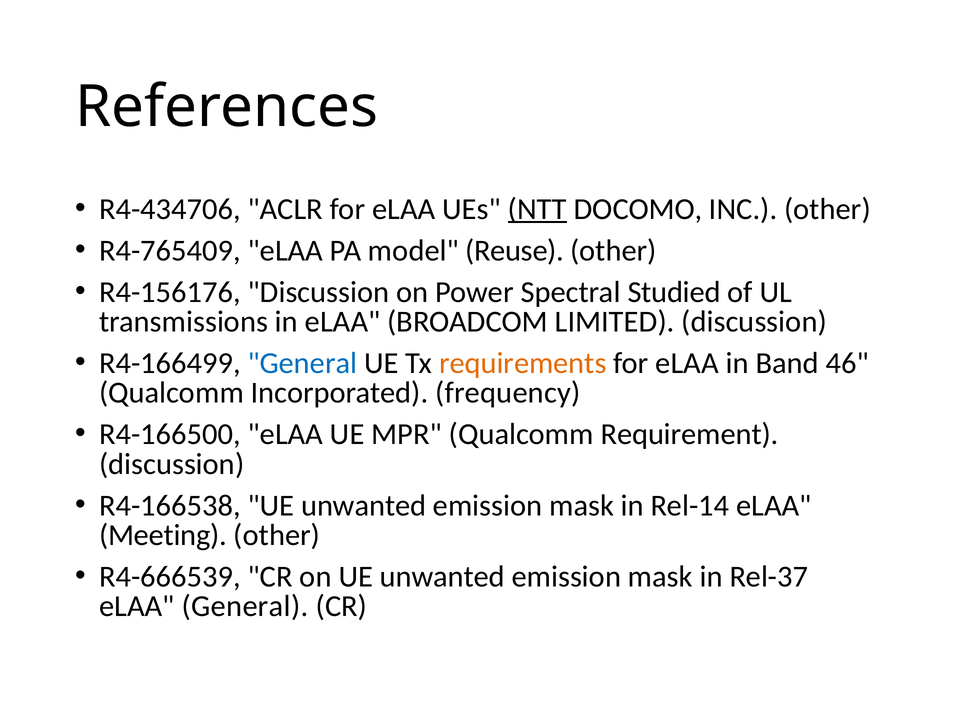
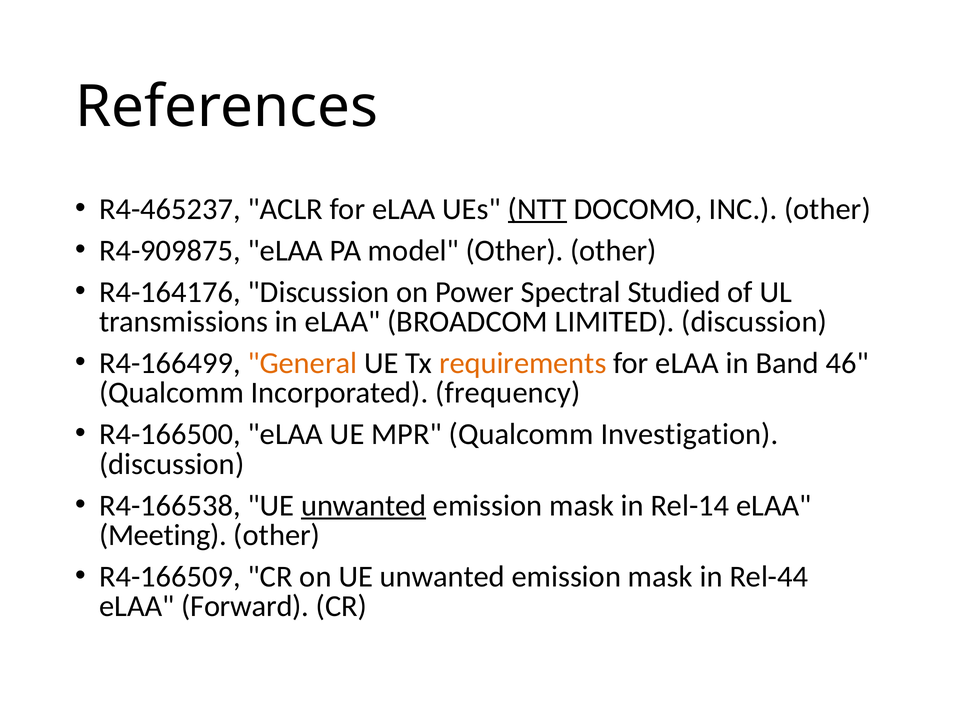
R4-434706: R4-434706 -> R4-465237 (170, 209)
R4-765409: R4-765409 -> R4-909875 (170, 251)
model Reuse: Reuse -> Other (515, 251)
R4-156176: R4-156176 -> R4-164176 (170, 292)
General colour: blue -> orange (302, 363)
Requirement: Requirement -> Investigation (689, 435)
unwanted underline: none -> present (364, 506)
R4-666539: R4-666539 -> R4-166509 (170, 577)
Rel-37: Rel-37 -> Rel-44 (769, 577)
eLAA General: General -> Forward (245, 607)
